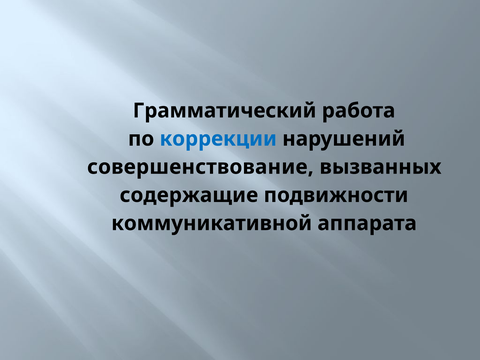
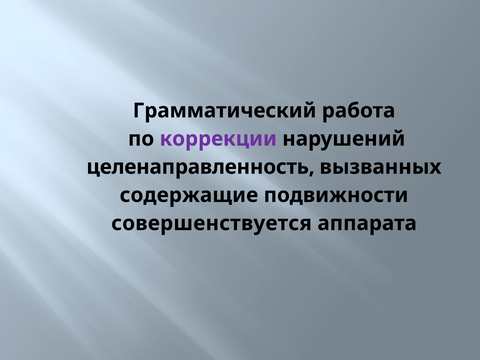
коррекции colour: blue -> purple (218, 139)
совершенствование: совершенствование -> целенаправленность (201, 167)
коммуникативной: коммуникативной -> совершенствуется (212, 223)
